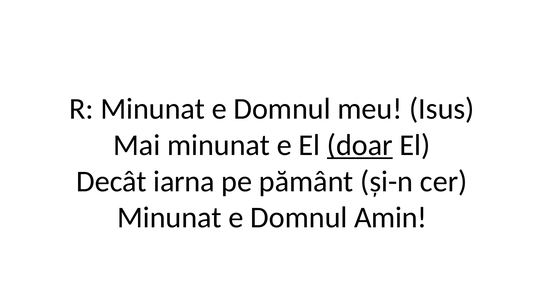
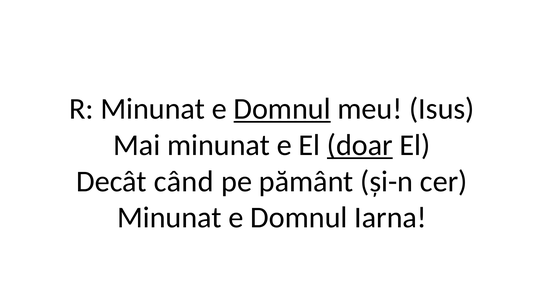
Domnul underline: none -> present (282, 109)
iarna: iarna -> când (184, 181)
Amin: Amin -> Iarna (391, 218)
